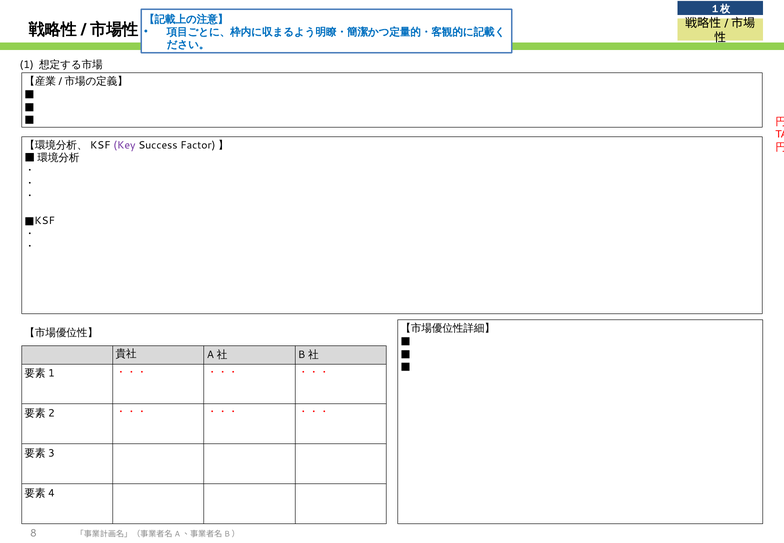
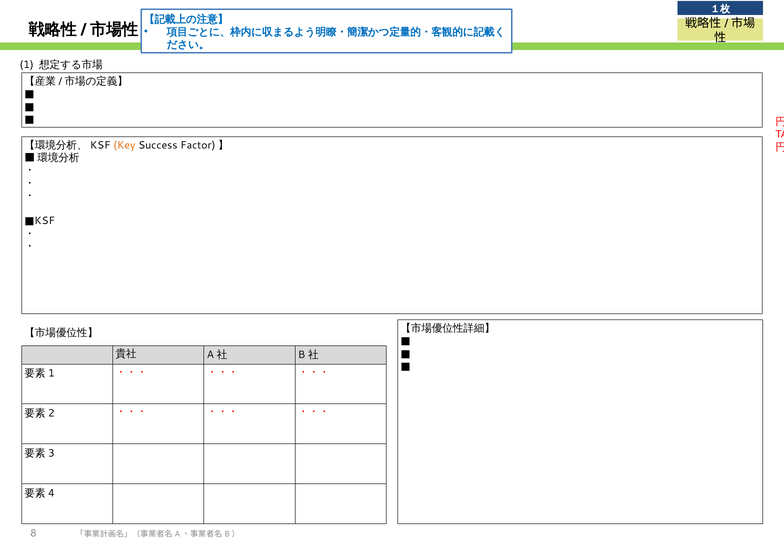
Key colour: purple -> orange (124, 145)
